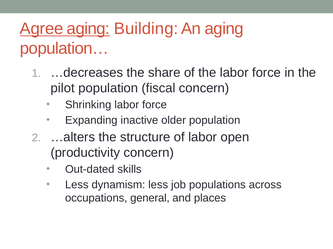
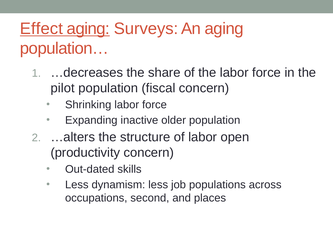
Agree: Agree -> Effect (41, 29)
Building: Building -> Surveys (146, 29)
general: general -> second (150, 198)
